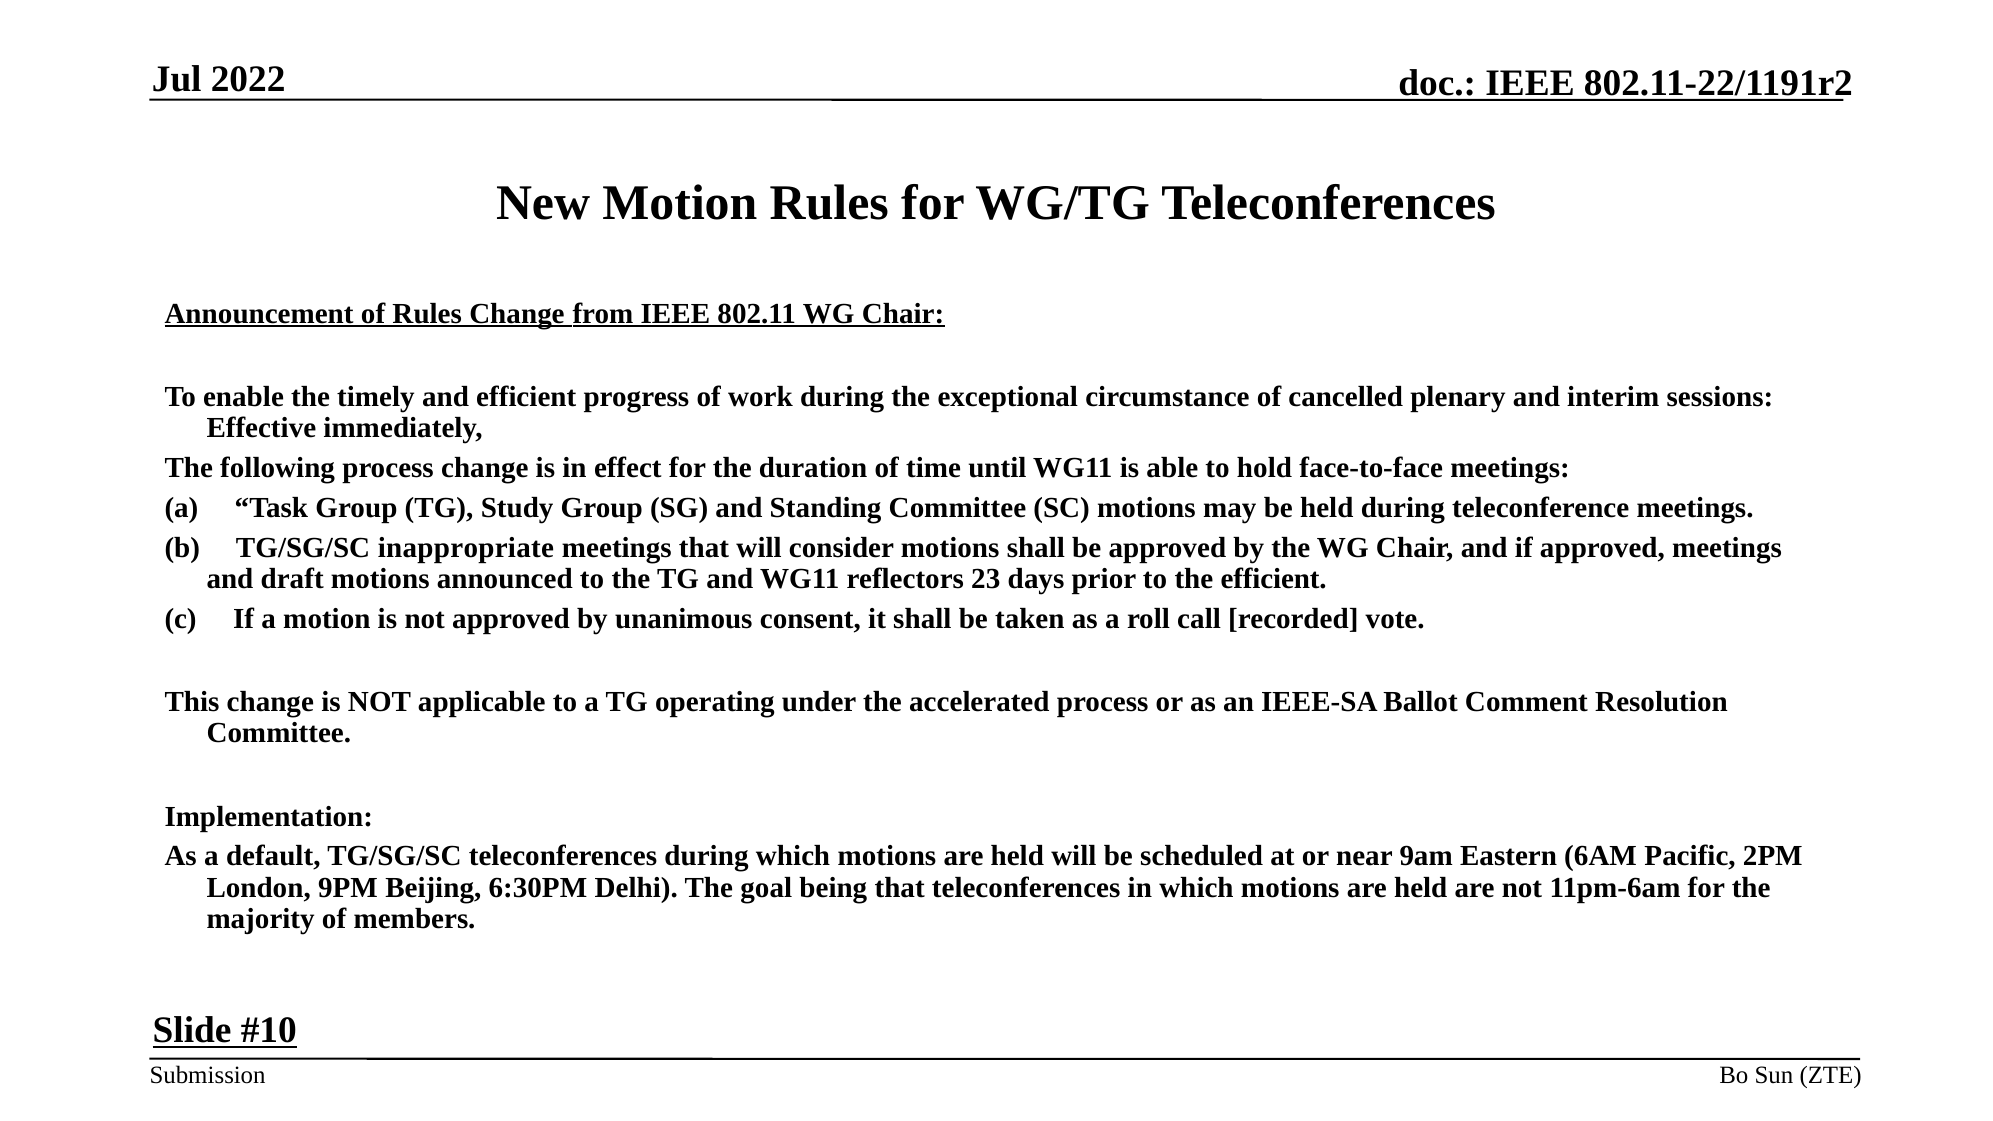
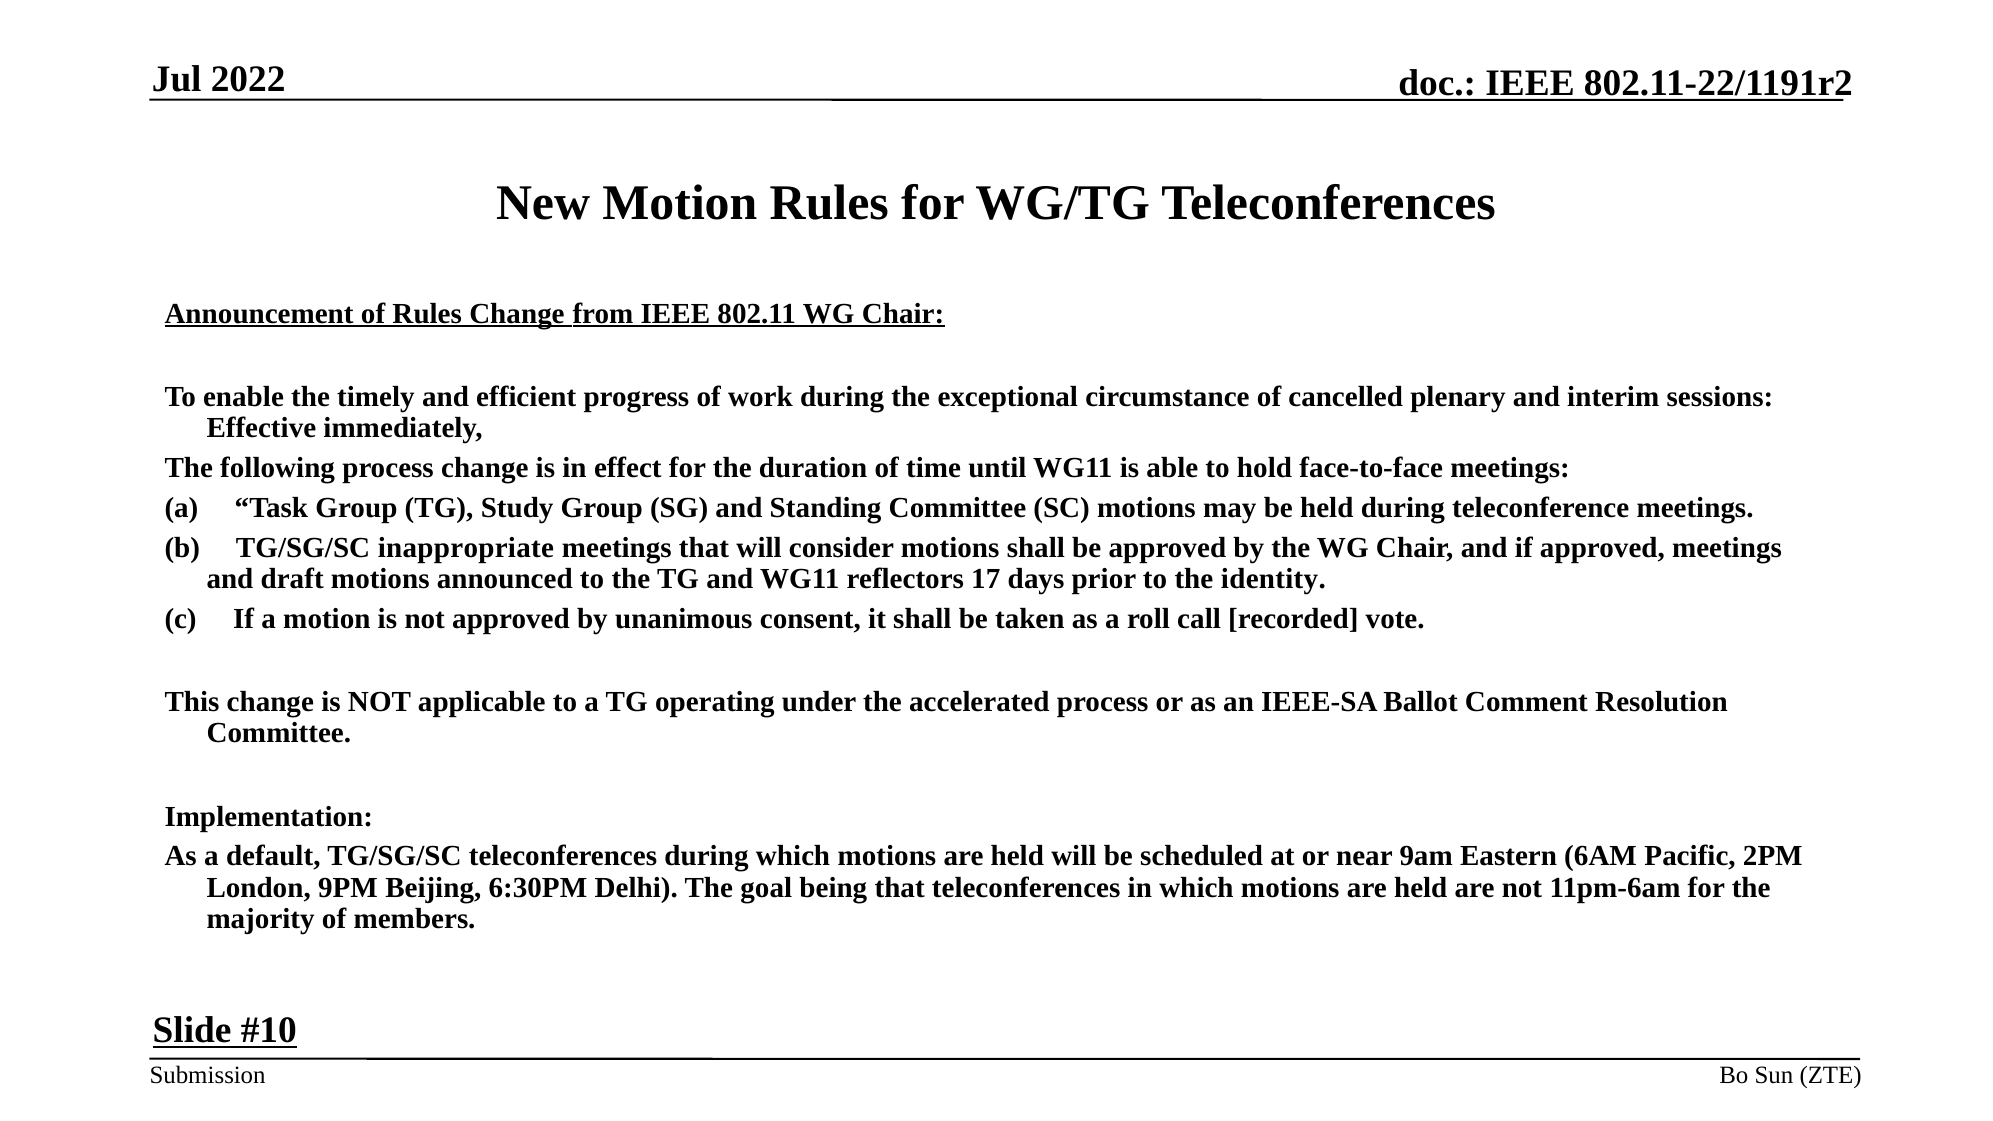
23: 23 -> 17 (986, 579)
the efficient: efficient -> identity (1273, 579)
